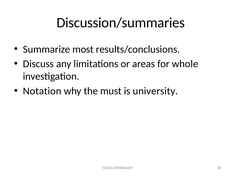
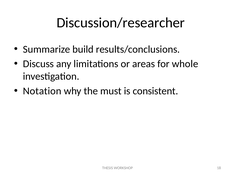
Discussion/summaries: Discussion/summaries -> Discussion/researcher (121, 23)
most: most -> build (83, 49)
university: university -> consistent (155, 91)
